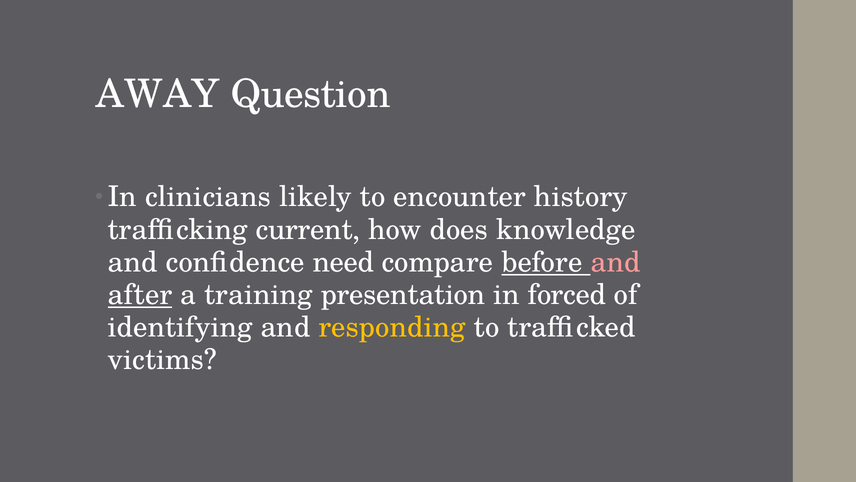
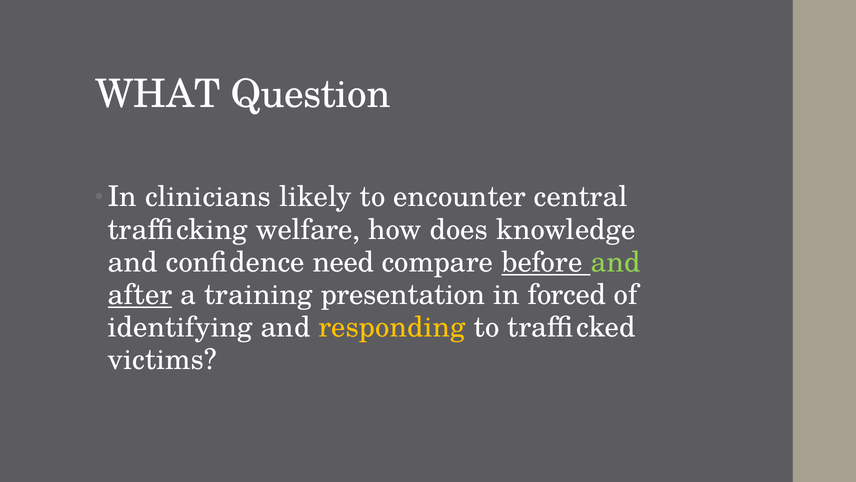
AWAY: AWAY -> WHAT (158, 94)
history: history -> central (581, 197)
current: current -> welfare (308, 229)
and colour: pink -> light green (616, 262)
